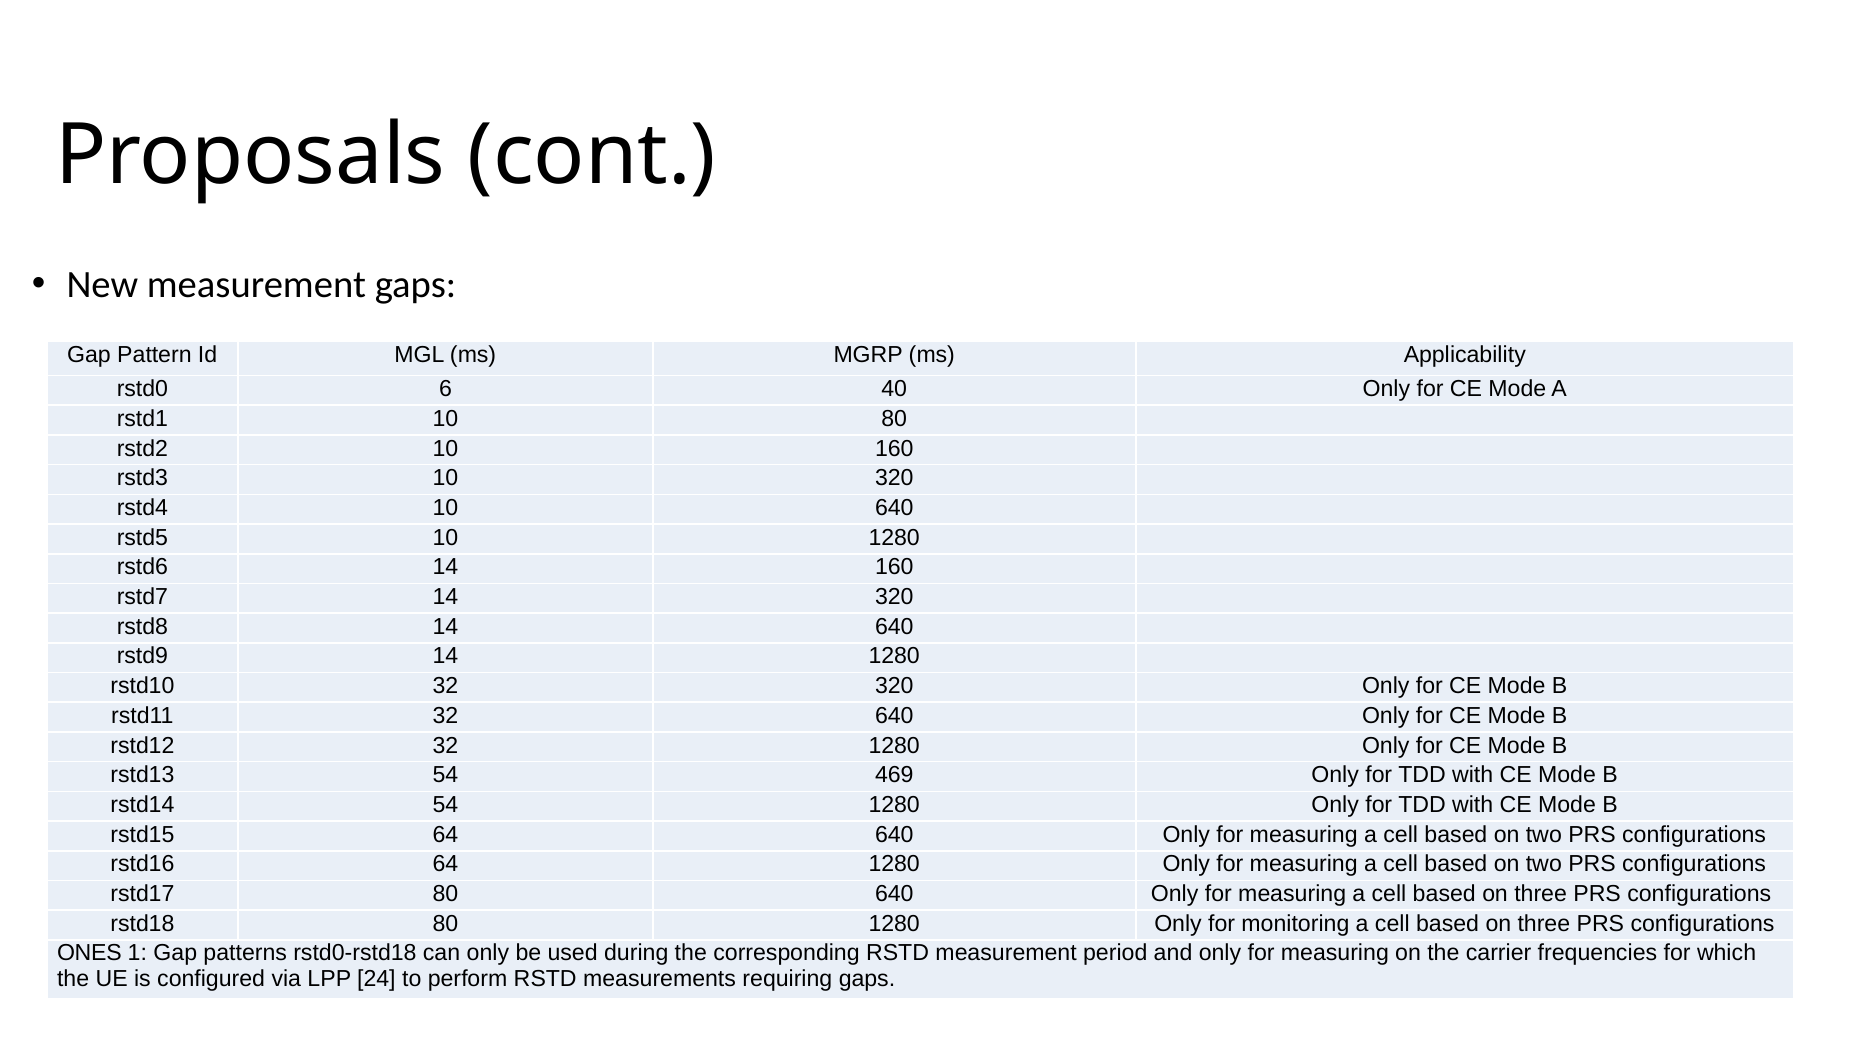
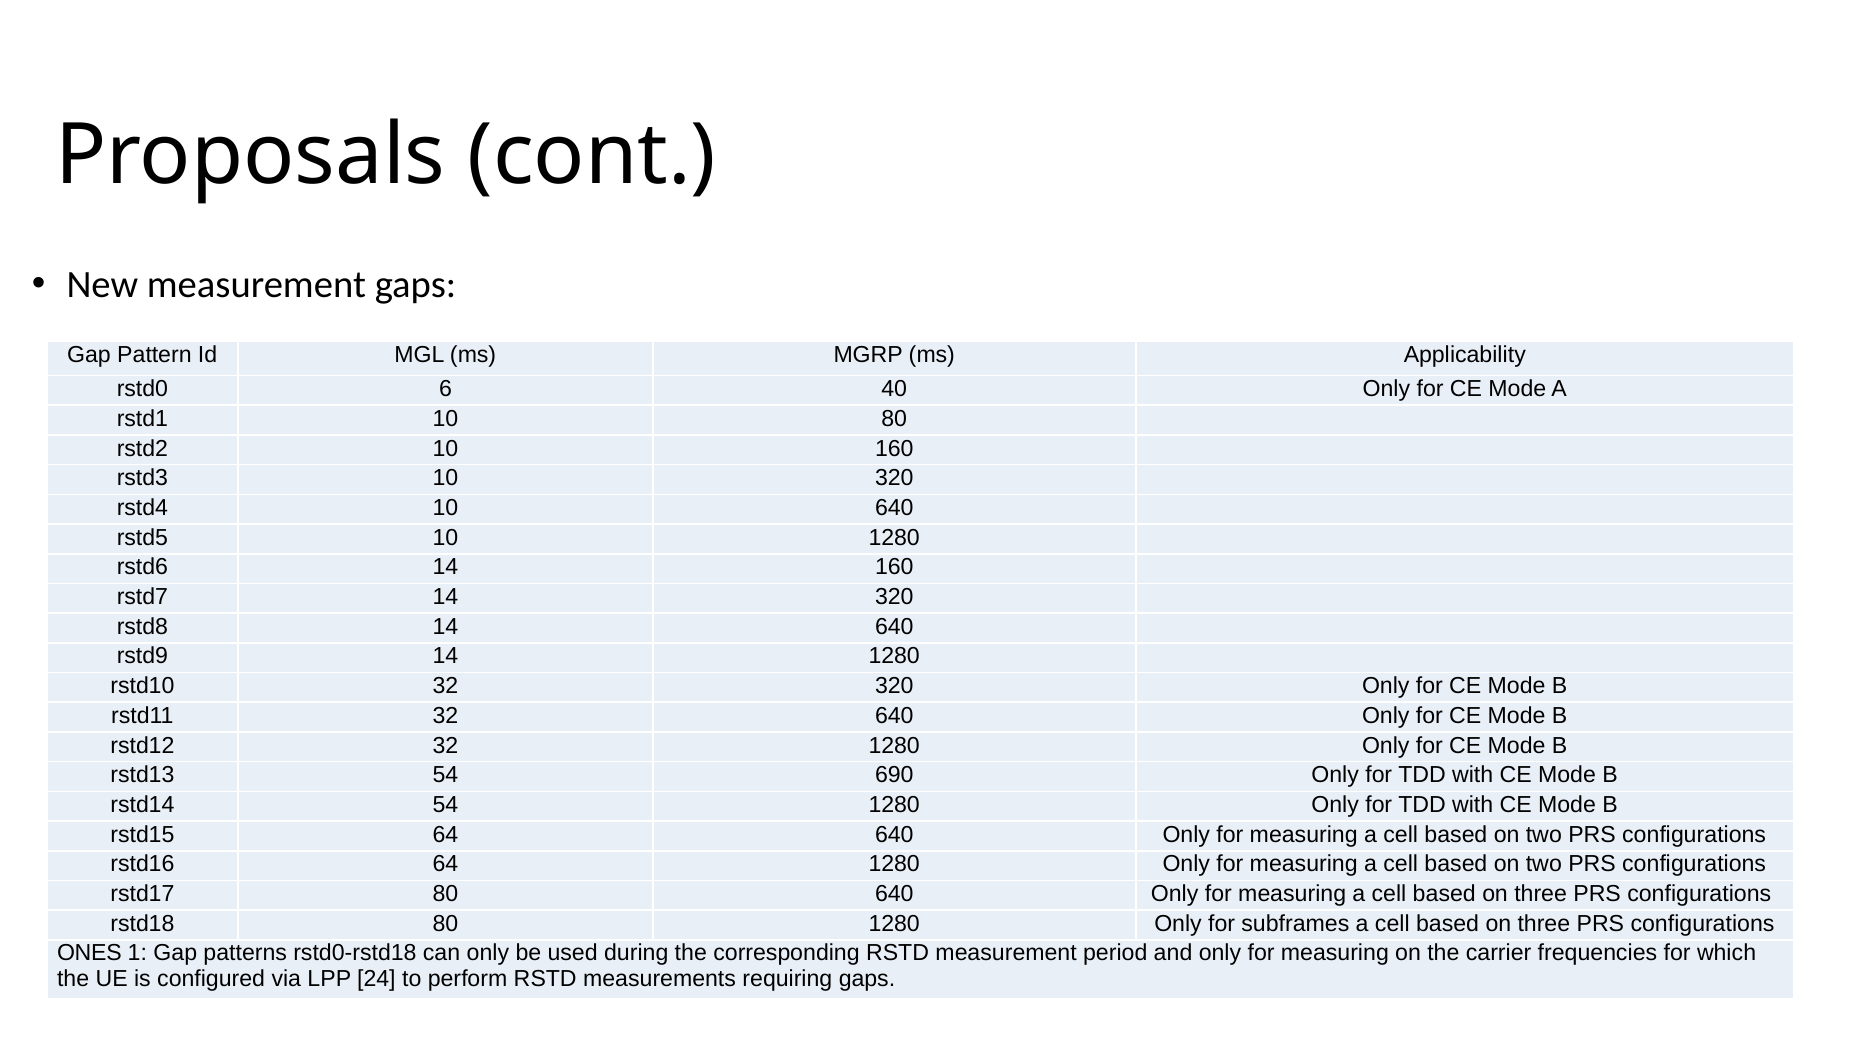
469: 469 -> 690 (894, 775)
monitoring: monitoring -> subframes (1295, 923)
